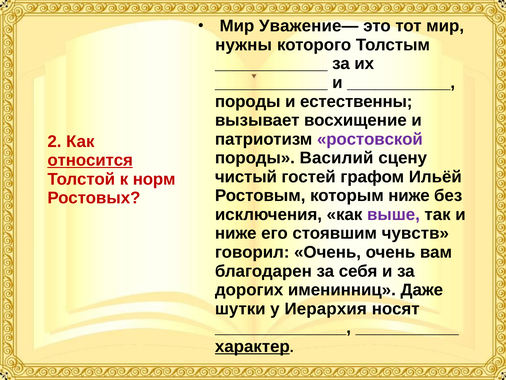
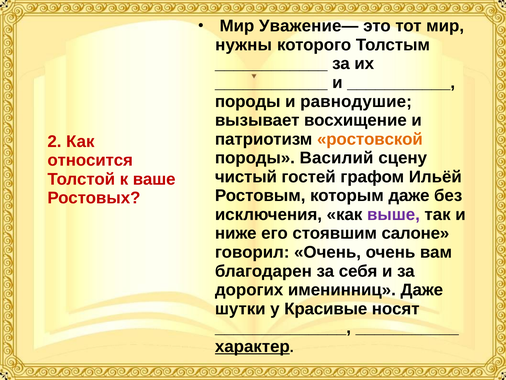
естественны: естественны -> равнодушие (356, 101)
ростовской colour: purple -> orange (370, 139)
относится underline: present -> none (90, 160)
норм: норм -> ваше (154, 179)
которым ниже: ниже -> даже (409, 195)
чувств: чувств -> салоне (415, 233)
Иерархия: Иерархия -> Красивые (326, 308)
